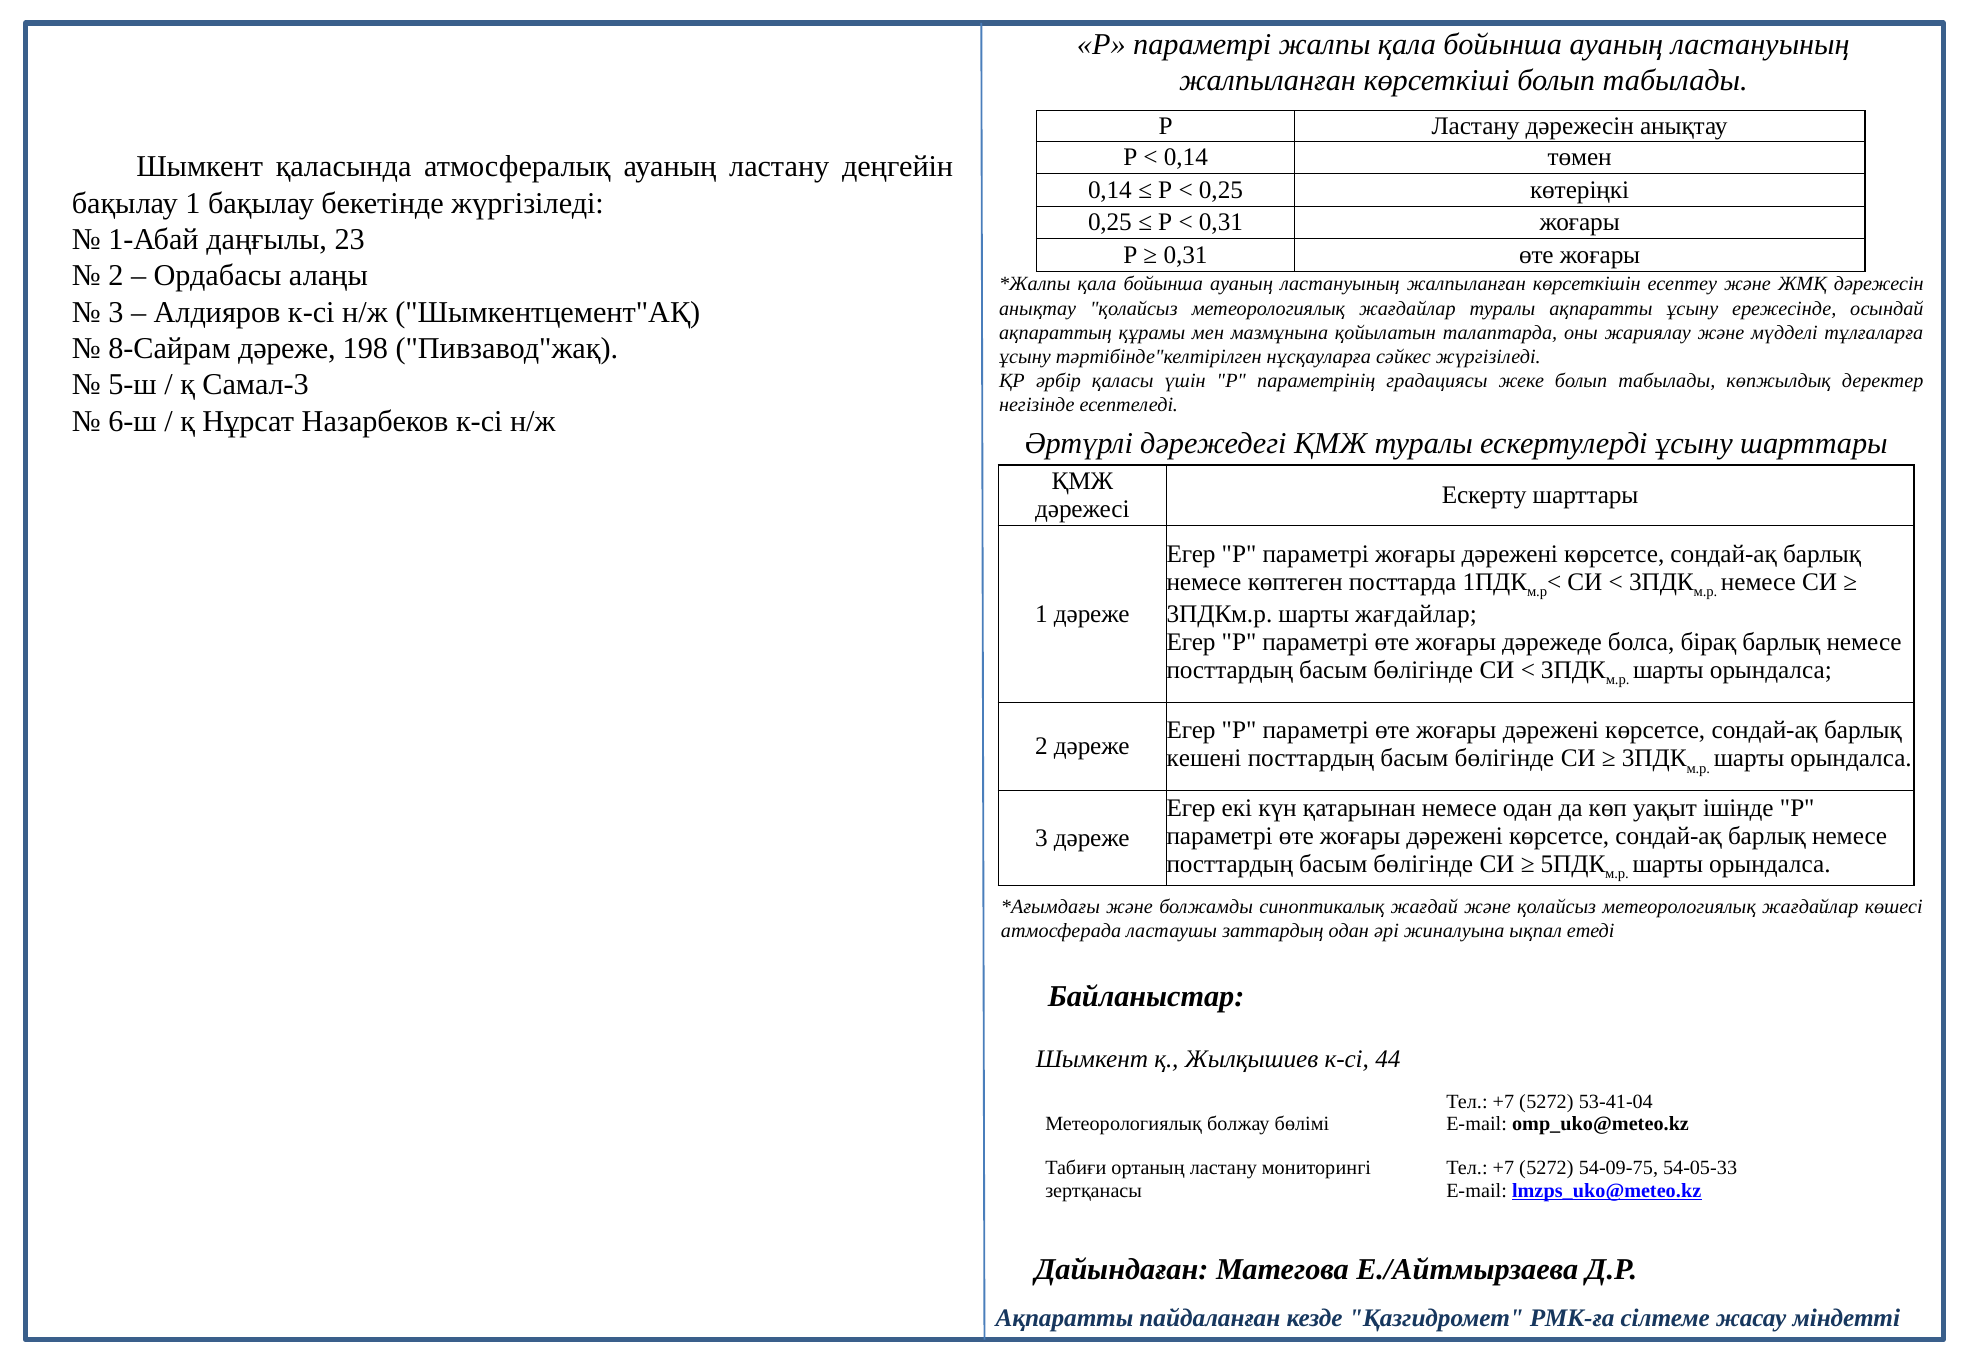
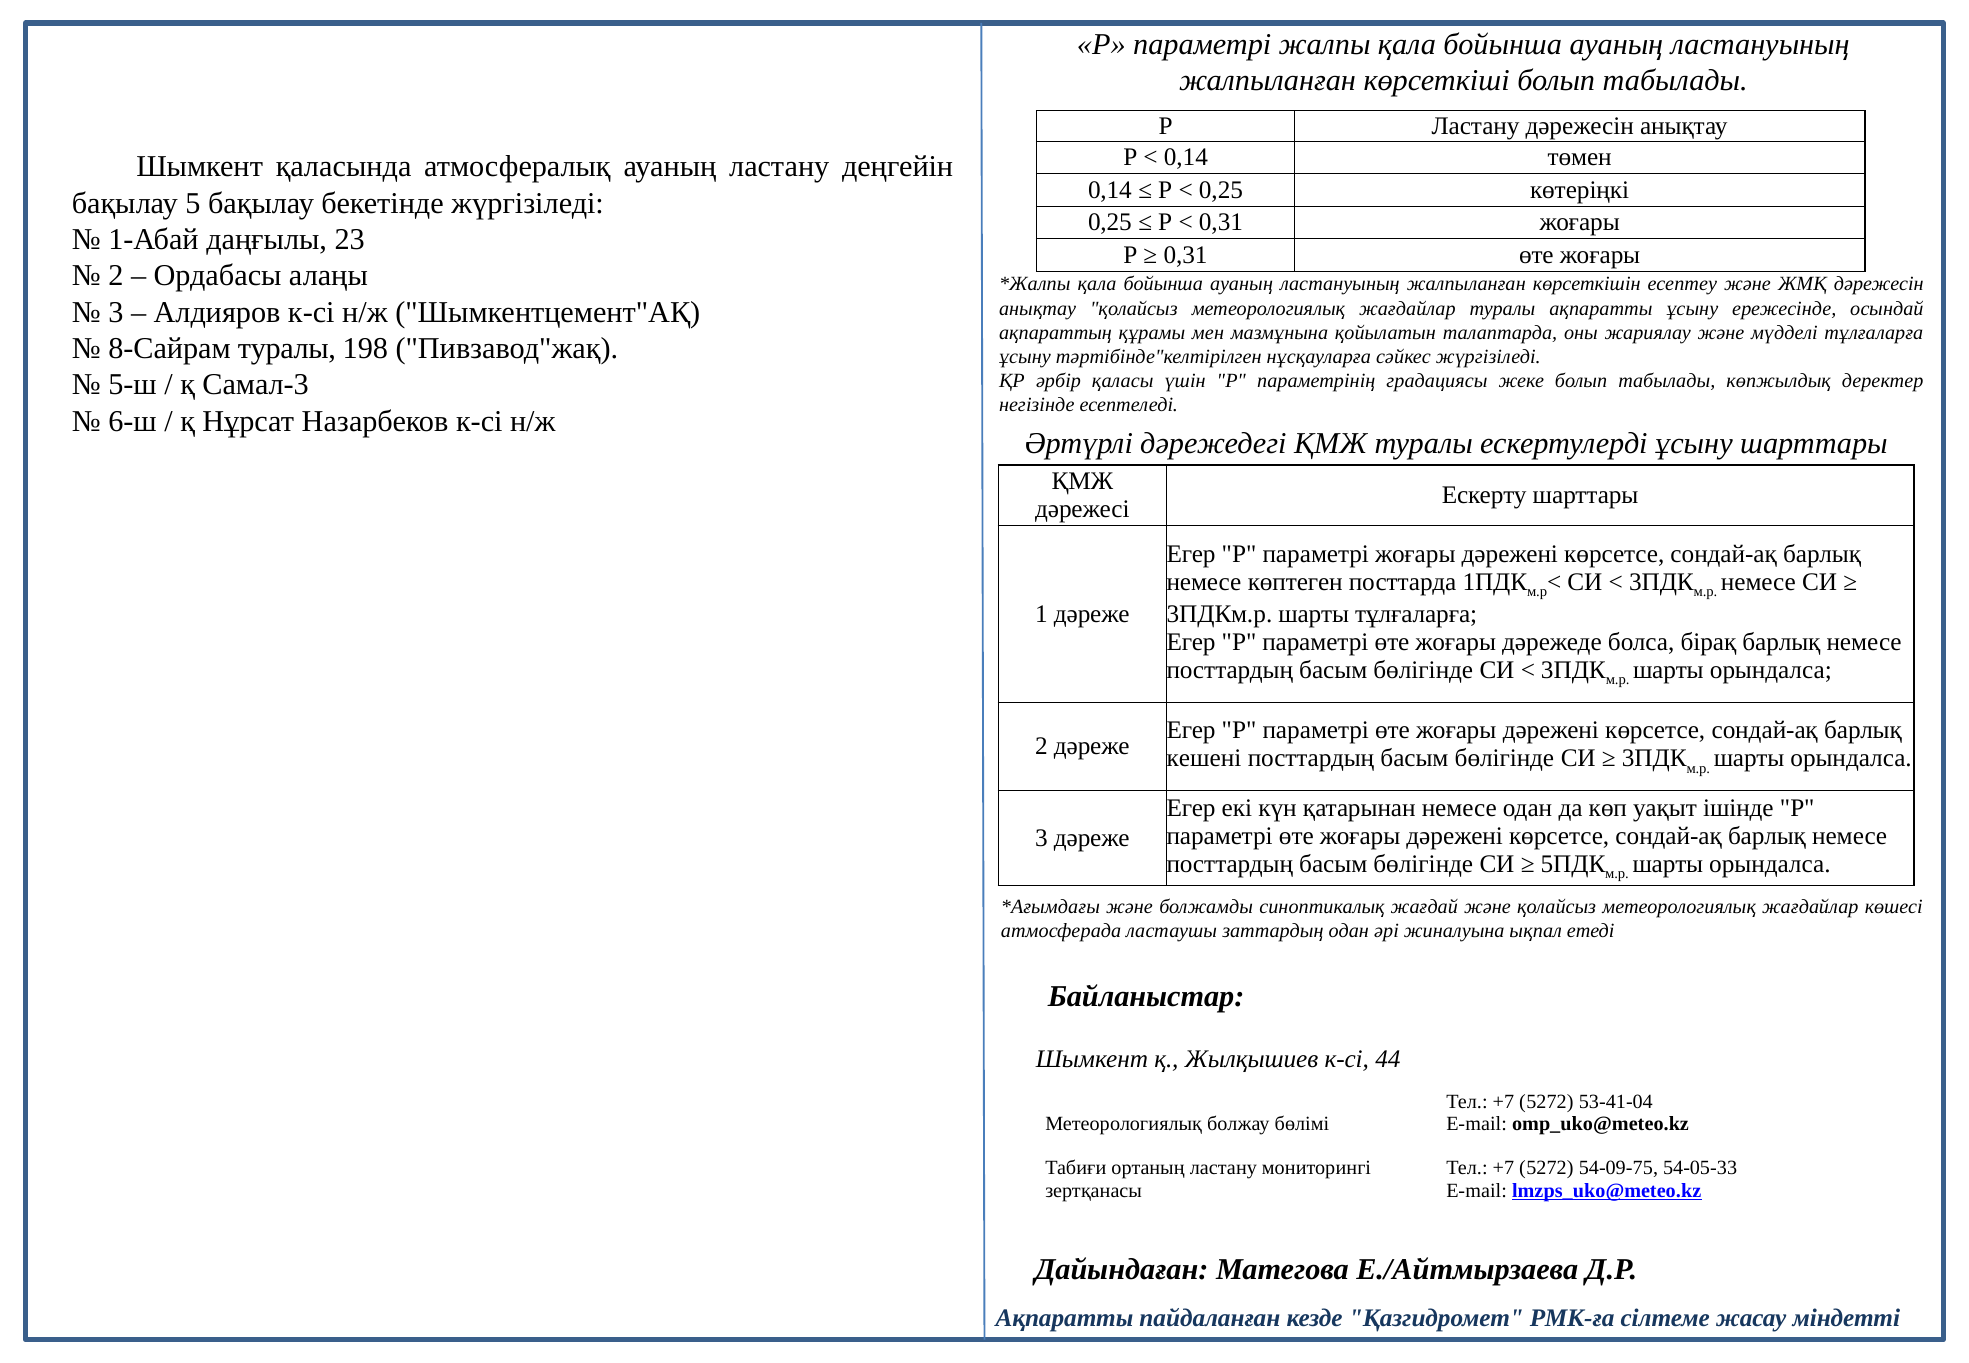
бақылау 1: 1 -> 5 (193, 203)
8-Сайрам дәреже: дәреже -> туралы (287, 349)
шарты жағдайлар: жағдайлар -> тұлғаларға (1416, 614)
